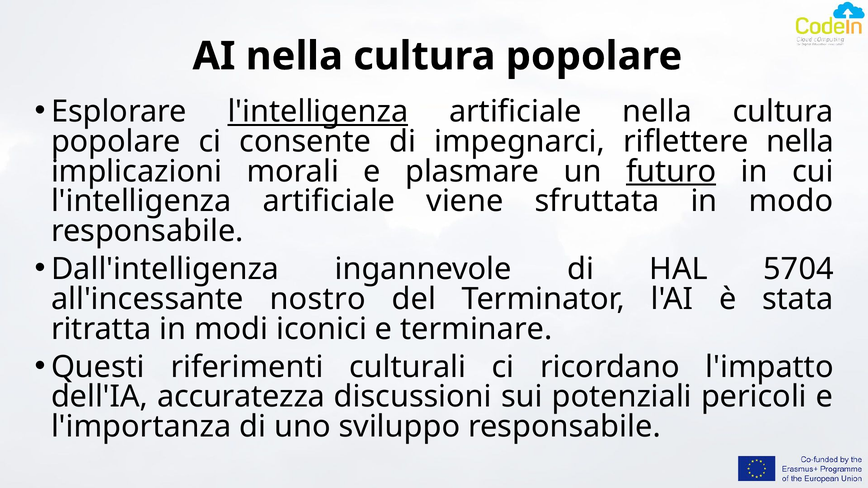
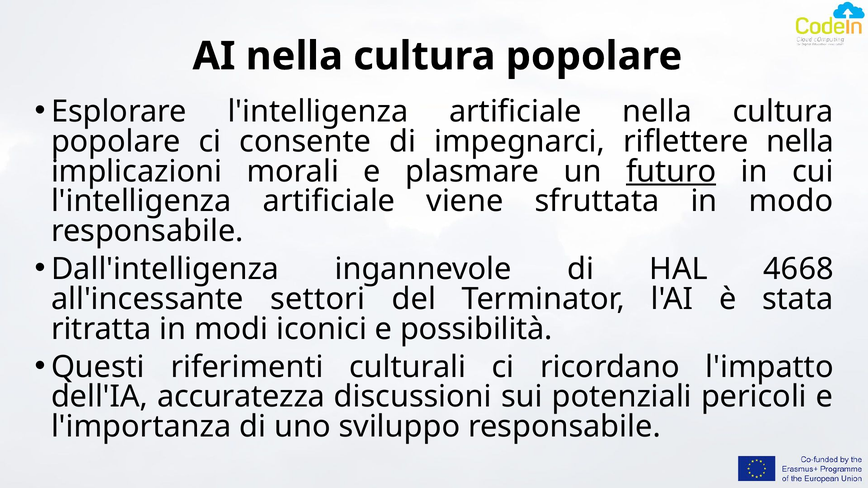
l'intelligenza underline: present -> none (318, 112)
5704: 5704 -> 4668 (799, 269)
nostro: nostro -> settori (318, 299)
terminare: terminare -> possibilità (476, 329)
